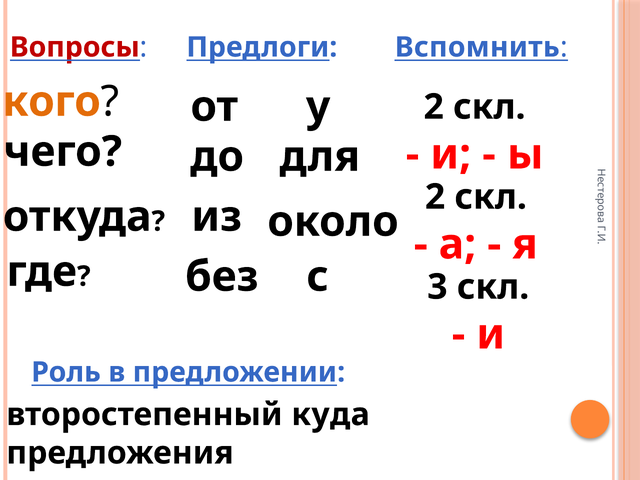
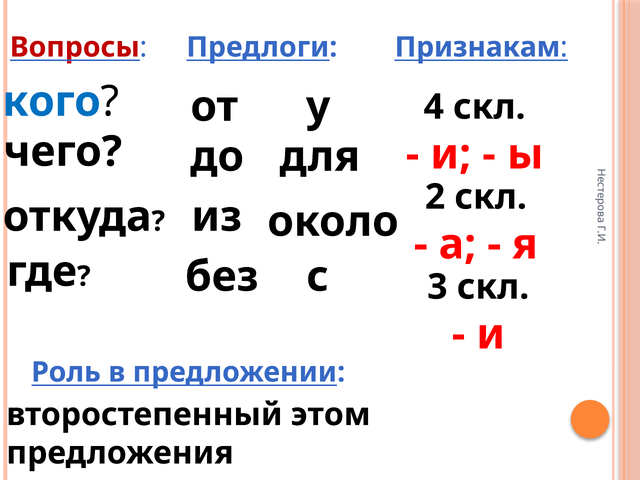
Вспомнить: Вспомнить -> Признакам (478, 47)
кого colour: orange -> blue (52, 102)
у 2: 2 -> 4 (434, 107)
куда: куда -> этом (331, 415)
